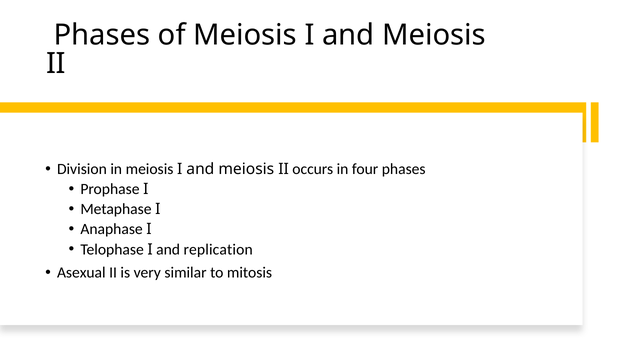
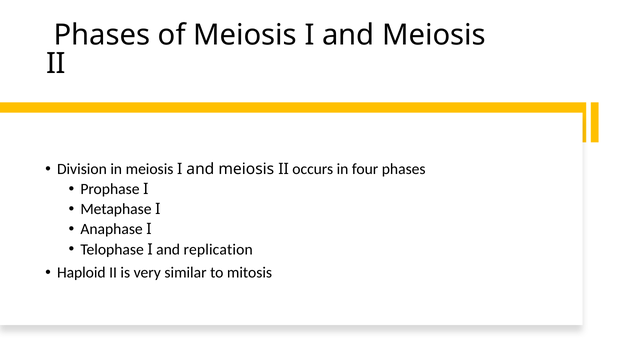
Asexual: Asexual -> Haploid (81, 273)
